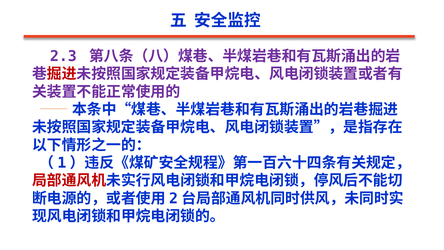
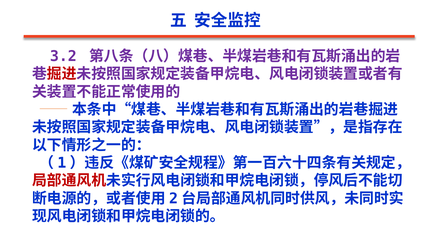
2.3: 2.3 -> 3.2 (63, 56)
